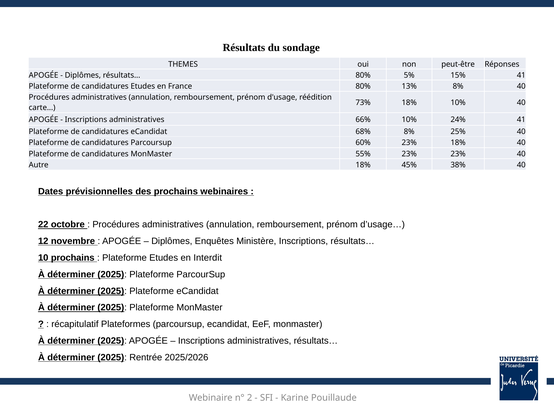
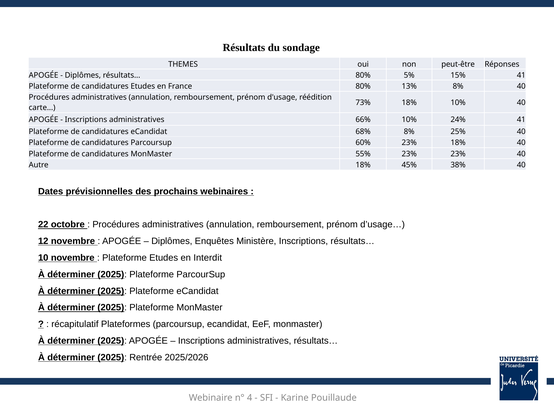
10 prochains: prochains -> novembre (73, 258)
2: 2 -> 4 (250, 398)
